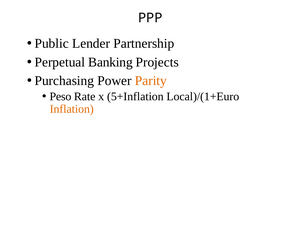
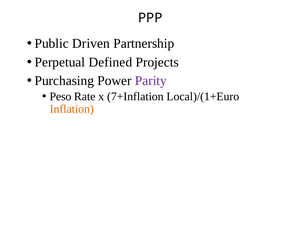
Lender: Lender -> Driven (91, 43)
Banking: Banking -> Defined (110, 62)
Parity colour: orange -> purple (151, 81)
5+Inflation: 5+Inflation -> 7+Inflation (135, 96)
